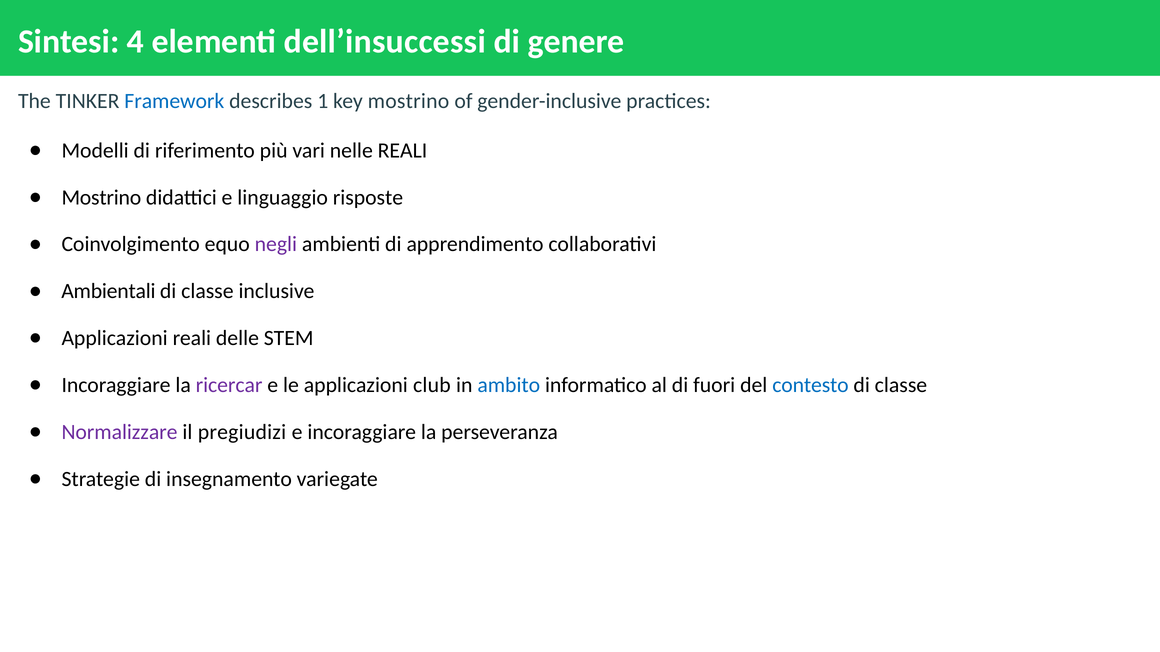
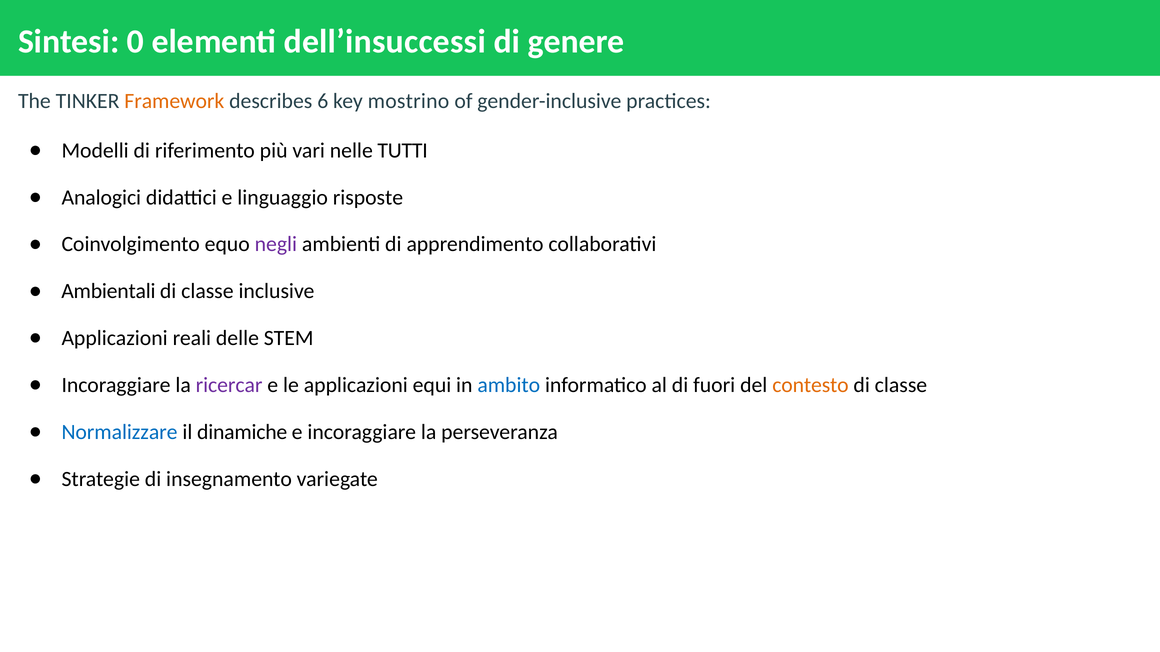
4: 4 -> 0 (136, 42)
Framework colour: blue -> orange (174, 101)
1: 1 -> 6 (323, 101)
nelle REALI: REALI -> TUTTI (403, 151)
Mostrino: Mostrino -> Analogici (101, 198)
club: club -> equi (432, 385)
contesto colour: blue -> orange (811, 385)
Normalizzare colour: purple -> blue (120, 432)
pregiudizi: pregiudizi -> dinamiche (242, 432)
